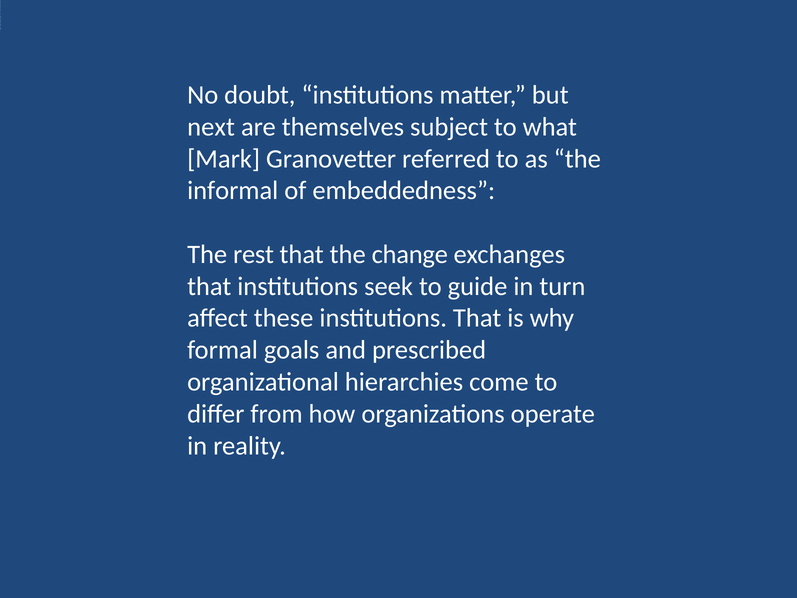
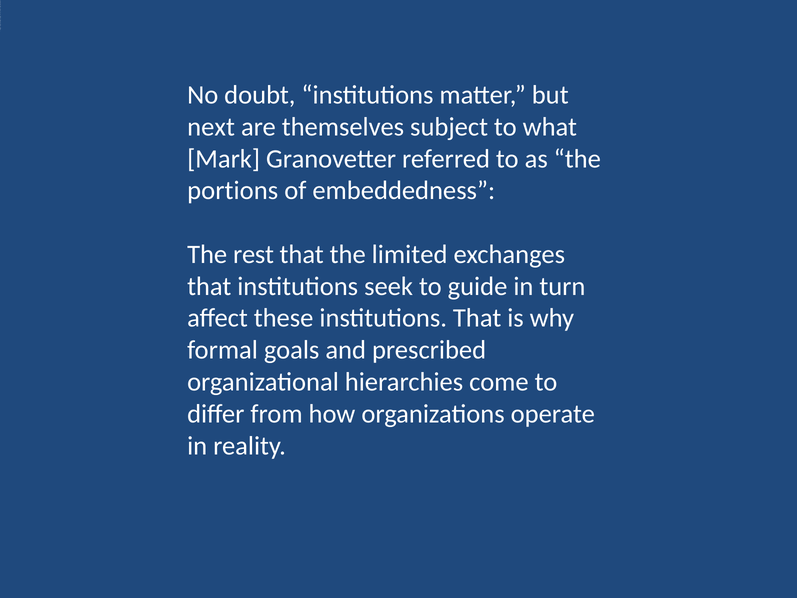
informal: informal -> portions (233, 191)
change: change -> limited (410, 254)
